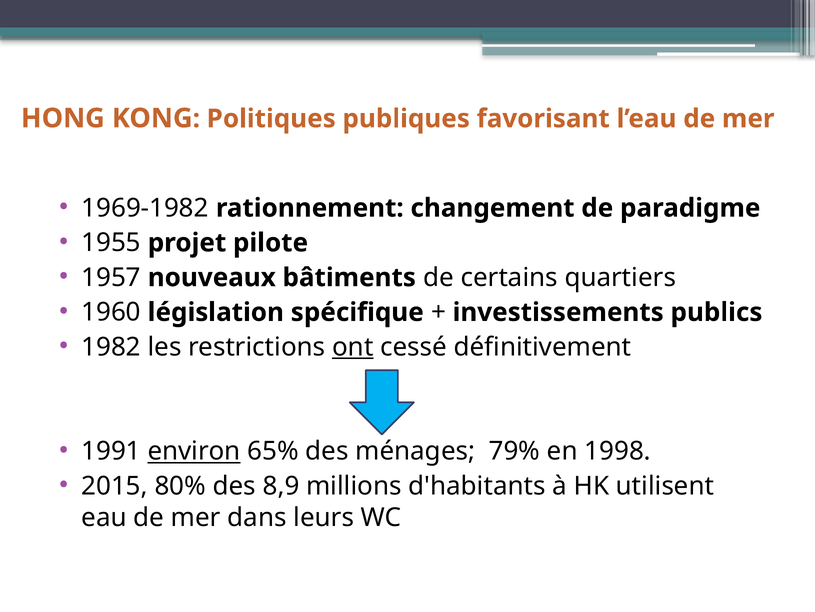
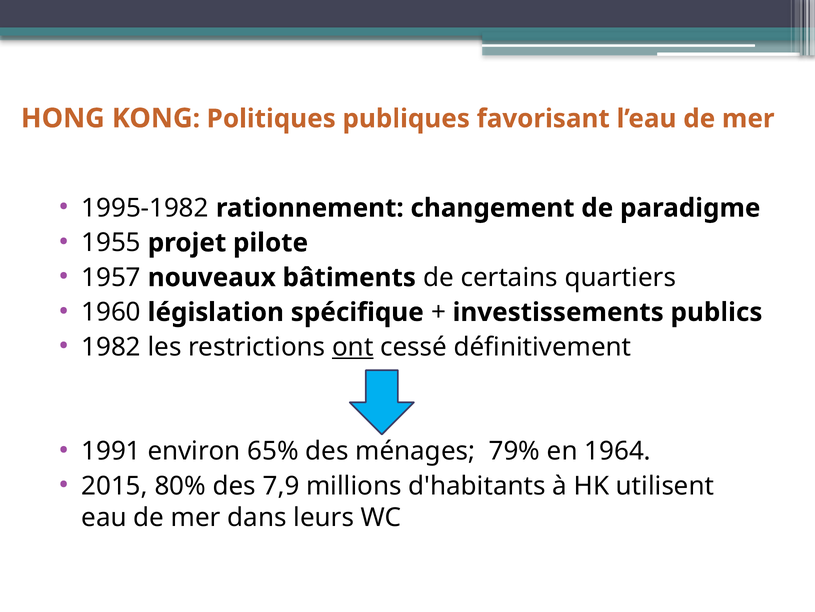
1969-1982: 1969-1982 -> 1995-1982 (145, 208)
environ underline: present -> none (194, 451)
1998: 1998 -> 1964 (618, 451)
8,9: 8,9 -> 7,9 (281, 486)
